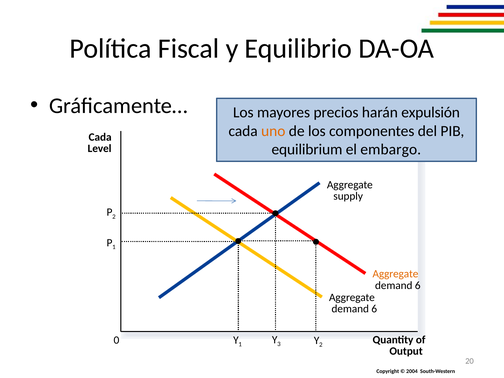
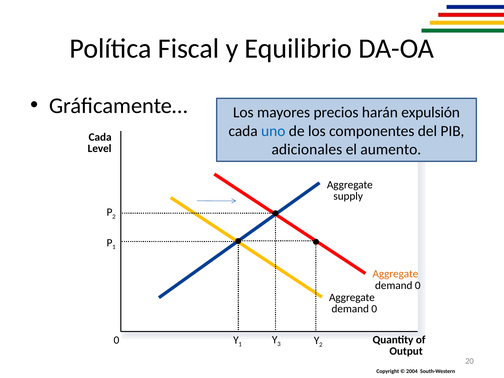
uno colour: orange -> blue (273, 131)
equilibrium: equilibrium -> adicionales (307, 149)
embargo: embargo -> aumento (391, 149)
6: 6 -> 0 (418, 285)
6: 6 -> 0 (374, 309)
